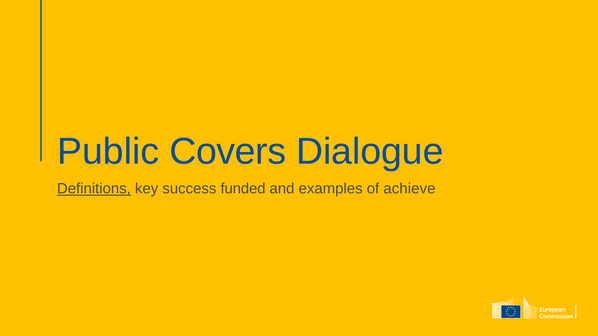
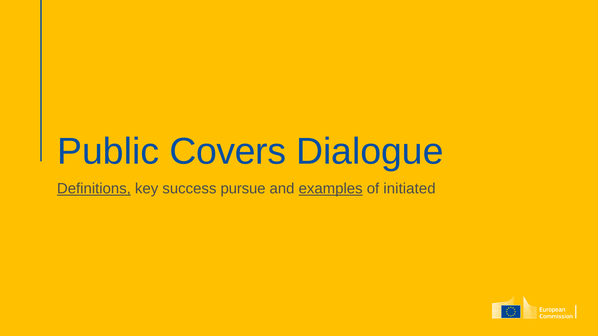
funded: funded -> pursue (243, 189)
examples underline: none -> present (331, 189)
achieve: achieve -> initiated (409, 189)
